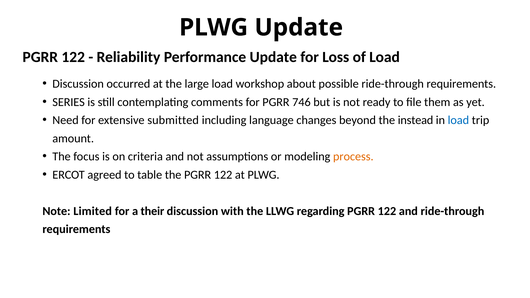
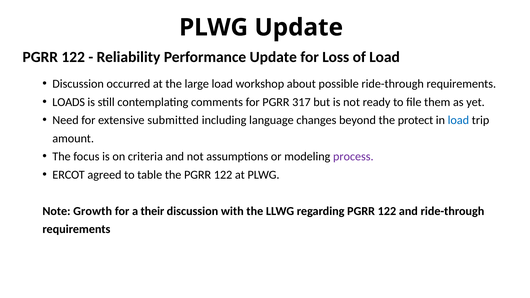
SERIES: SERIES -> LOADS (69, 102)
746: 746 -> 317 (301, 102)
instead: instead -> protect (416, 120)
process colour: orange -> purple (353, 157)
Limited: Limited -> Growth (93, 211)
